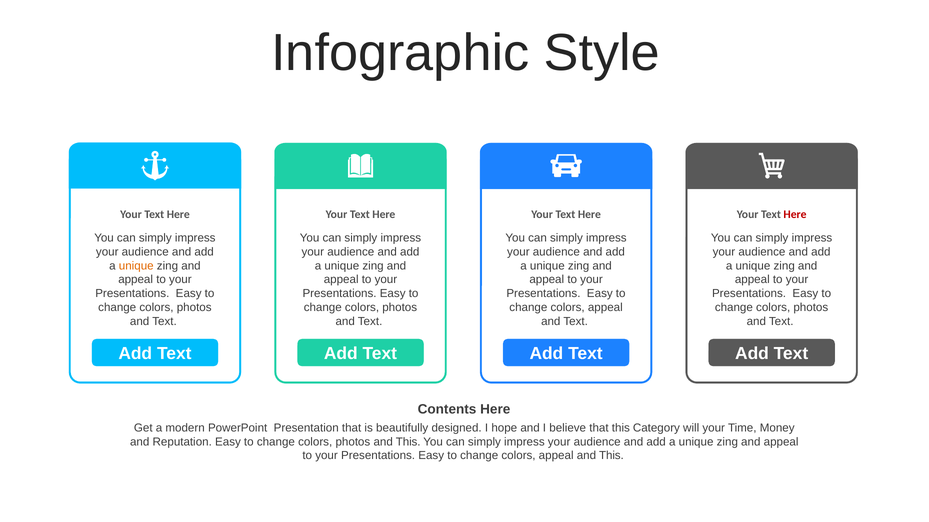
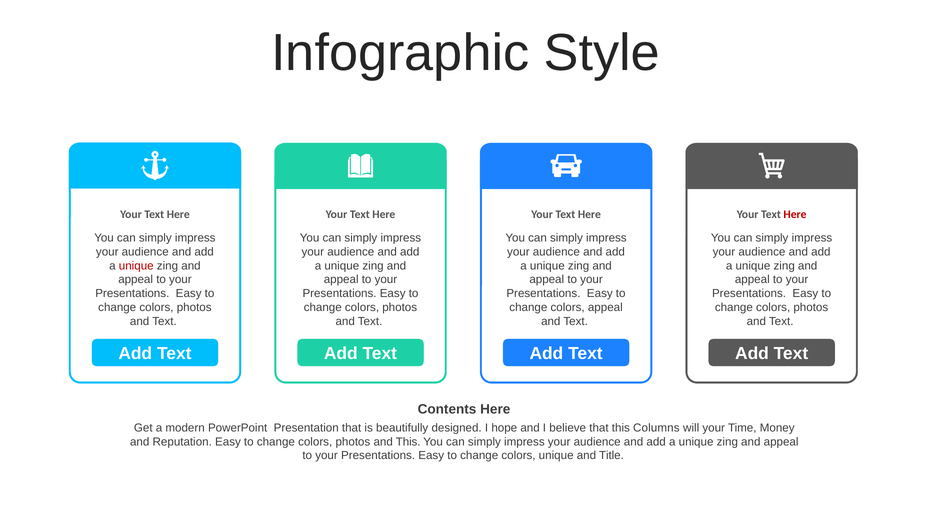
unique colour: orange -> red (136, 266)
Category: Category -> Columns (656, 428)
appeal: appeal -> unique (556, 456)
This: This -> Title (611, 456)
